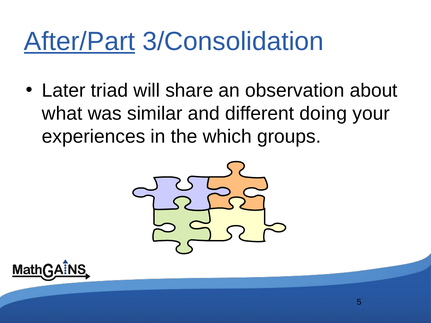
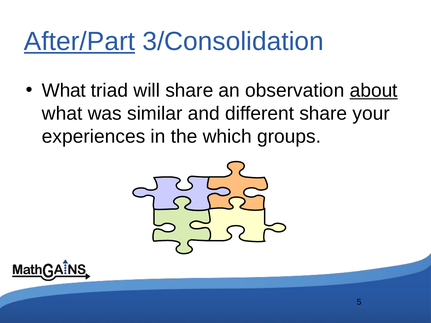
Later: Later -> What (64, 91)
about underline: none -> present (374, 91)
different doing: doing -> share (323, 114)
